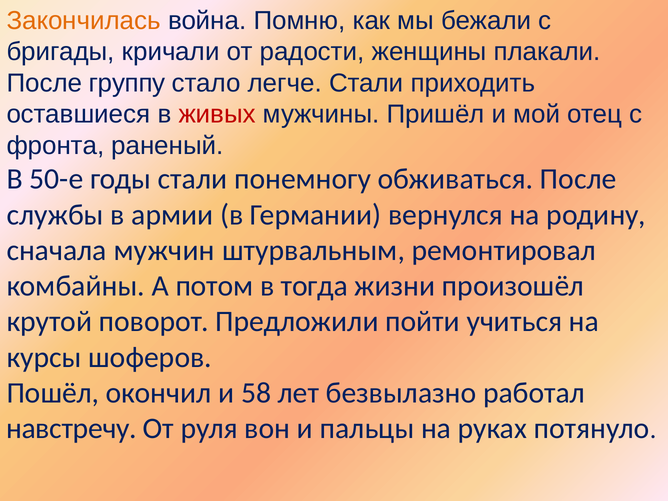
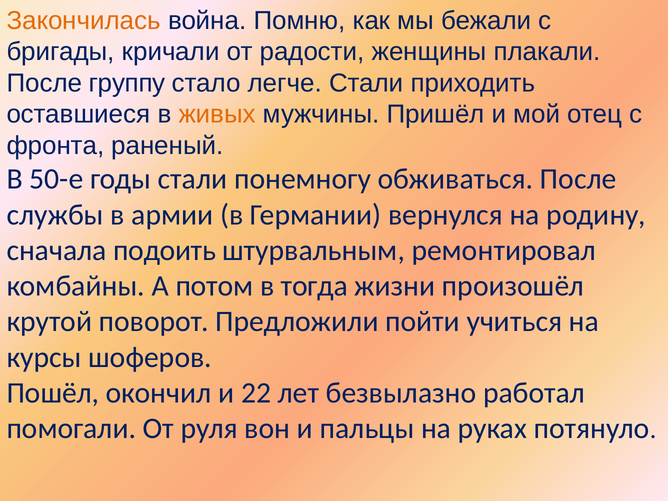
живых colour: red -> orange (217, 114)
мужчин: мужчин -> подоить (165, 250)
58: 58 -> 22 (256, 393)
навстречу: навстречу -> помогали (71, 429)
